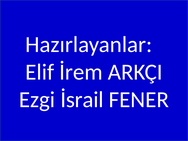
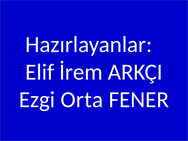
İsrail: İsrail -> Orta (82, 100)
